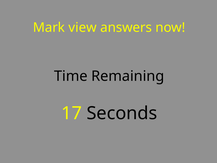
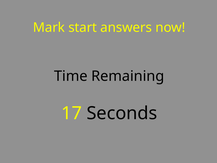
view: view -> start (83, 27)
